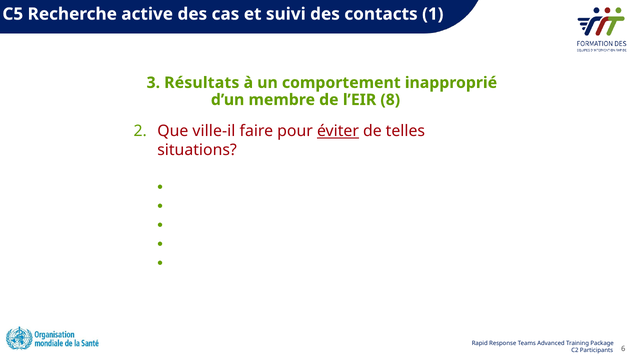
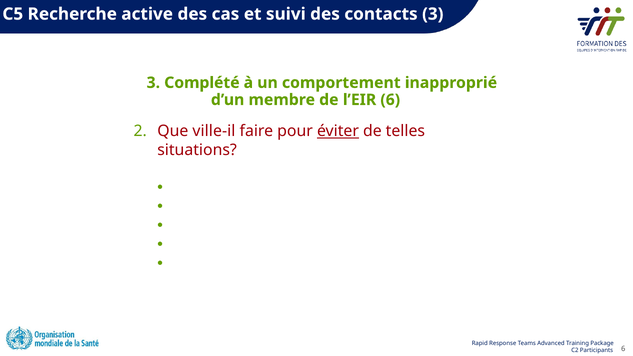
contacts 1: 1 -> 3 (433, 14)
Résultats: Résultats -> Complété (202, 83)
l’EIR 8: 8 -> 6 (390, 100)
